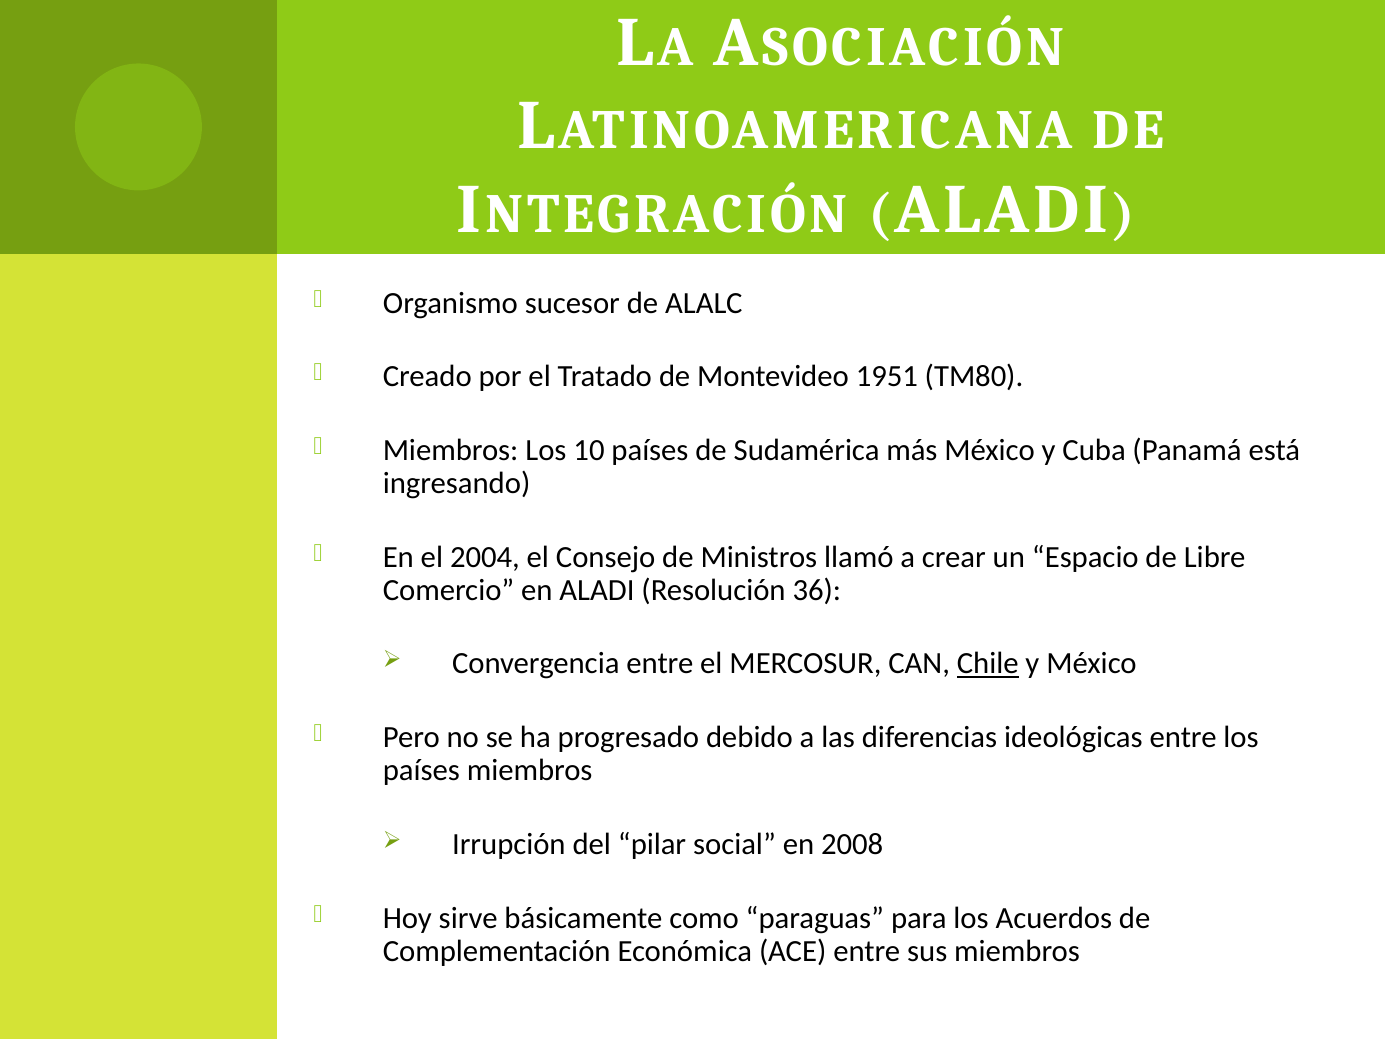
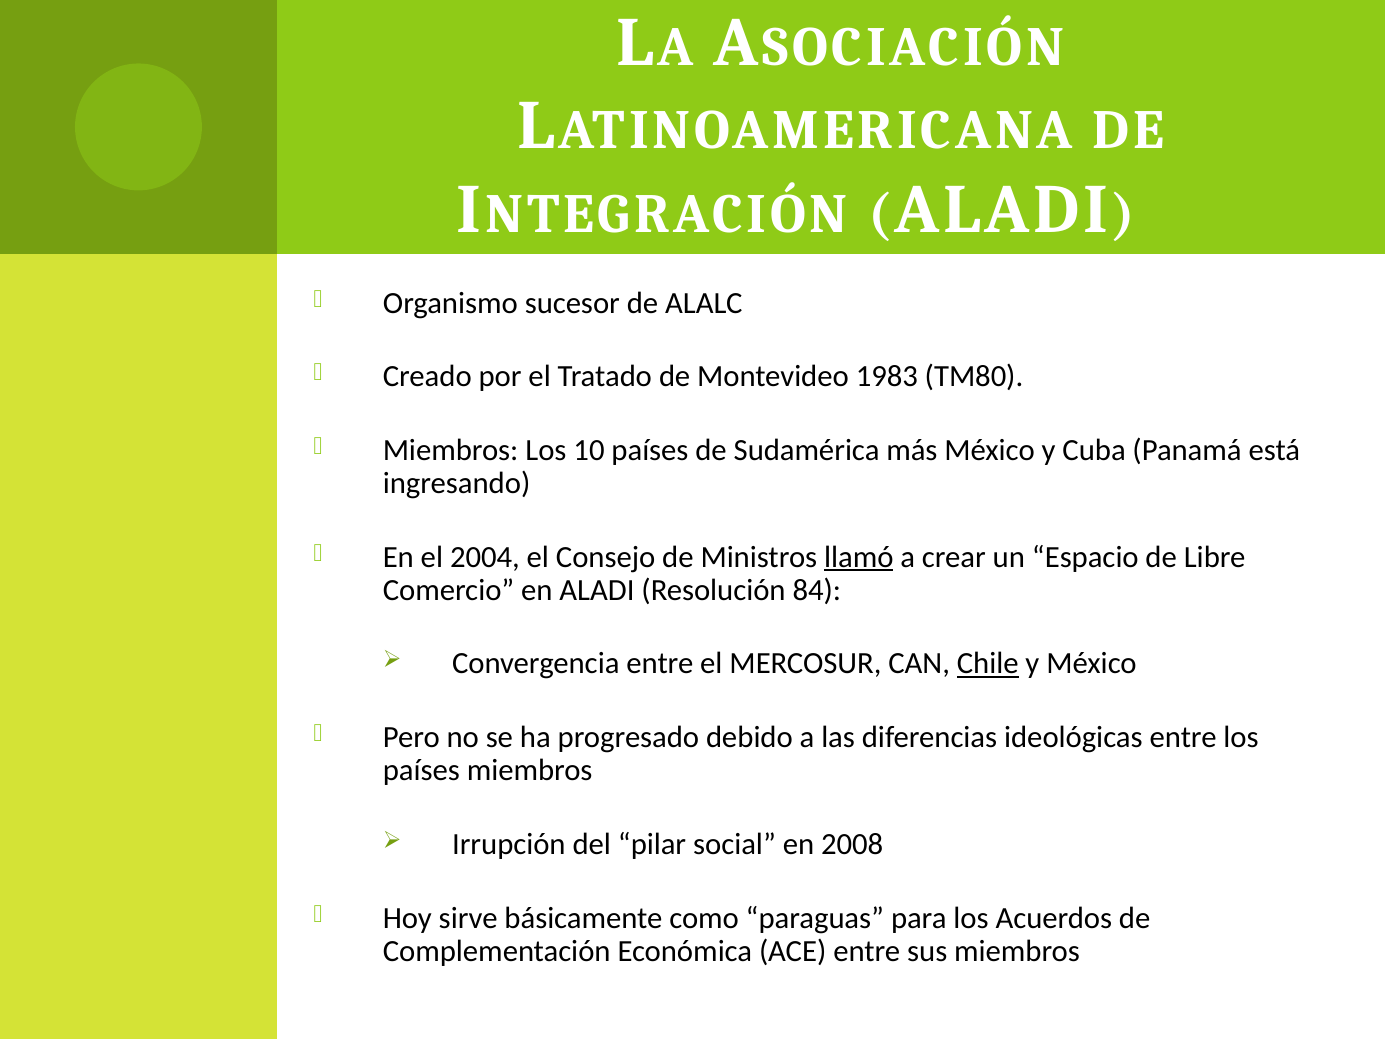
1951: 1951 -> 1983 (887, 376)
llamó underline: none -> present (859, 557)
36: 36 -> 84 (817, 590)
